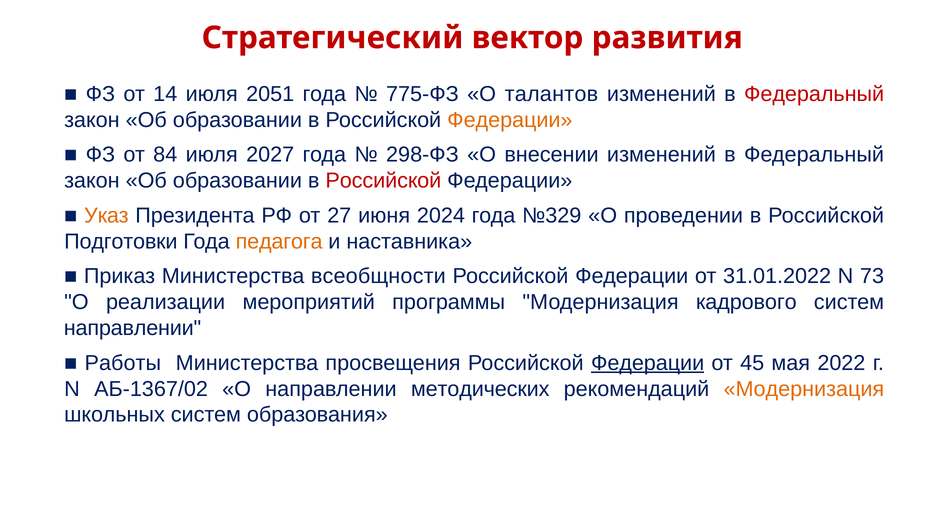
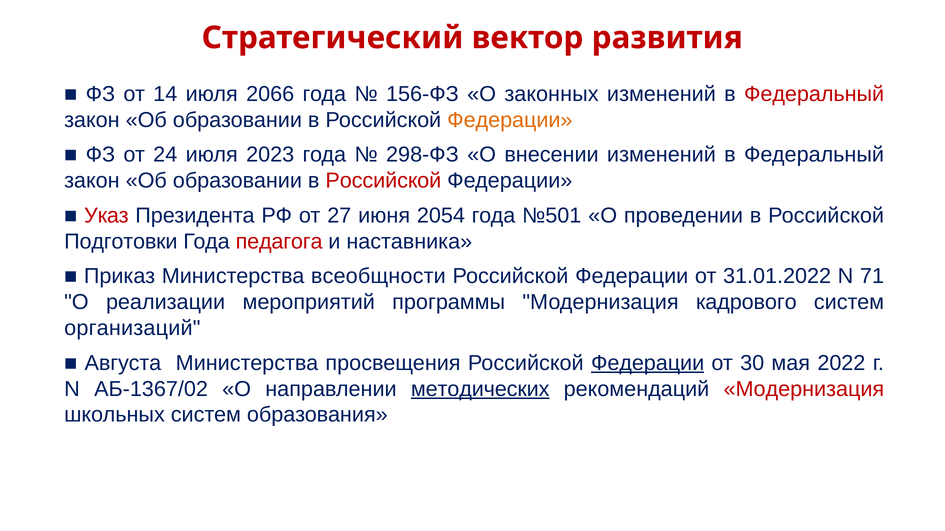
2051: 2051 -> 2066 (270, 94)
775-ФЗ: 775-ФЗ -> 156-ФЗ (422, 94)
талантов: талантов -> законных (551, 94)
84: 84 -> 24 (165, 155)
2027: 2027 -> 2023 (270, 155)
Указ colour: orange -> red (106, 216)
2024: 2024 -> 2054 (441, 216)
№329: №329 -> №501 (552, 216)
педагога colour: orange -> red (279, 242)
73: 73 -> 71 (872, 277)
направлении: направлении -> организаций (132, 328)
Работы: Работы -> Августа (123, 363)
45: 45 -> 30 (752, 363)
методических underline: none -> present (480, 389)
Модернизация colour: orange -> red (804, 389)
